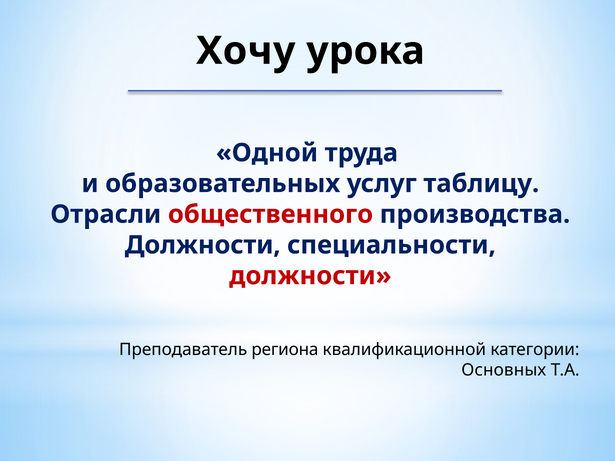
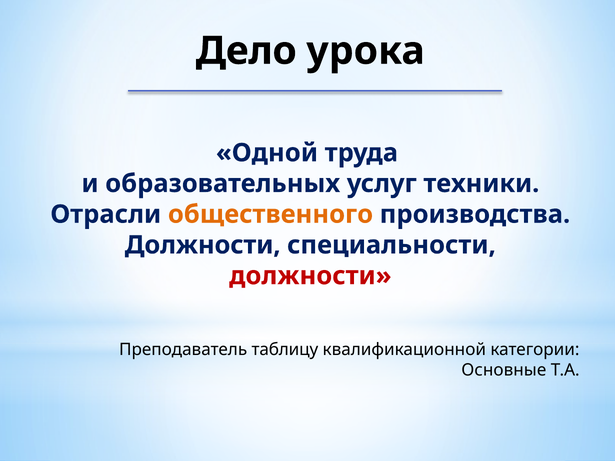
Хочу: Хочу -> Дело (246, 51)
таблицу: таблицу -> техники (481, 184)
общественного colour: red -> orange (270, 214)
региона: региона -> таблицу (285, 350)
Основных: Основных -> Основные (504, 370)
